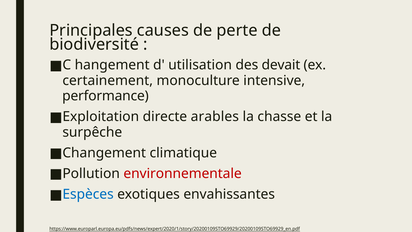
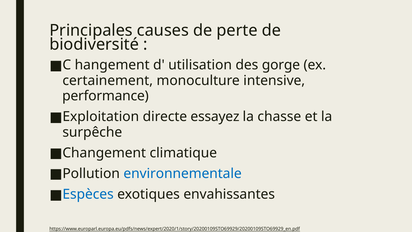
devait: devait -> gorge (281, 65)
arables: arables -> essayez (215, 117)
environnementale colour: red -> blue (183, 173)
